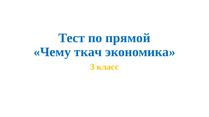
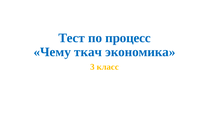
прямой: прямой -> процесс (128, 38)
